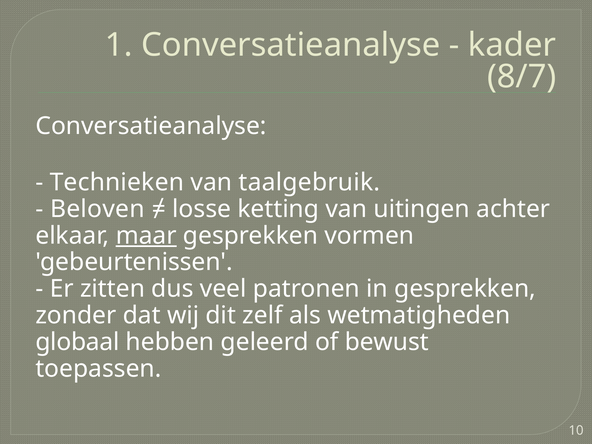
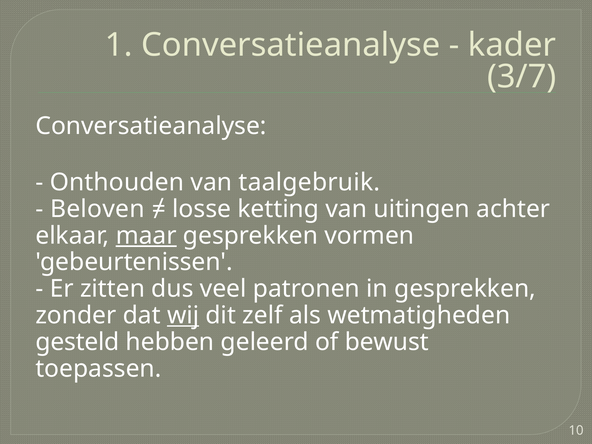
8/7: 8/7 -> 3/7 (522, 77)
Technieken: Technieken -> Onthouden (117, 182)
wij underline: none -> present (183, 315)
globaal: globaal -> gesteld (77, 342)
